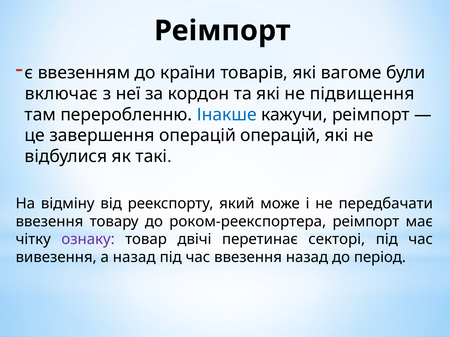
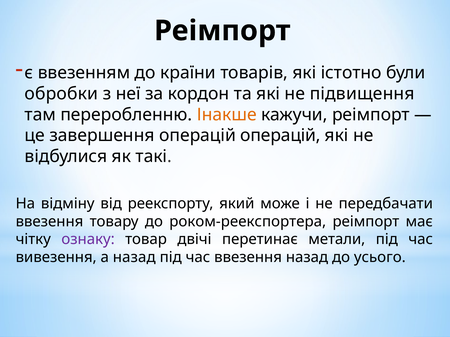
вагоме: вагоме -> істотно (351, 73)
включає: включає -> обробки (61, 94)
Інакше colour: blue -> orange (227, 115)
секторі: секторі -> метали (337, 240)
період: період -> усього (380, 258)
